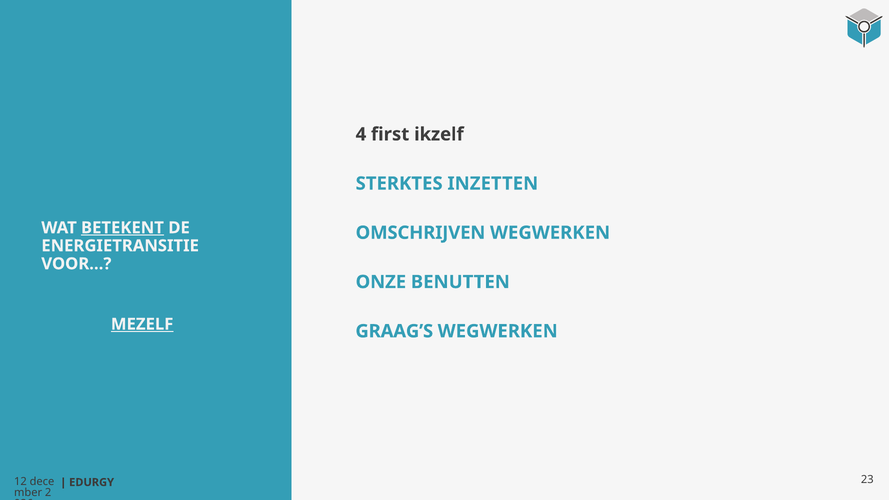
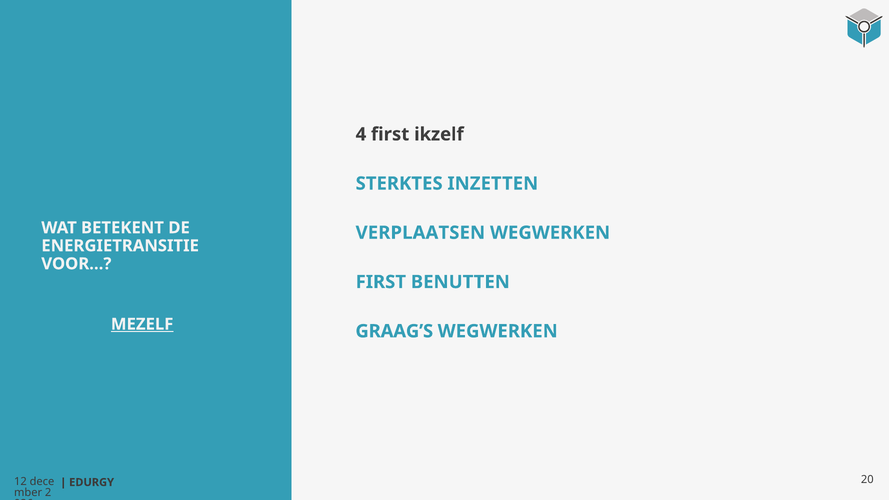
BETEKENT underline: present -> none (122, 228)
OMSCHRIJVEN: OMSCHRIJVEN -> VERPLAATSEN (420, 233)
ONZE: ONZE -> FIRST (381, 282)
23: 23 -> 20 (867, 480)
